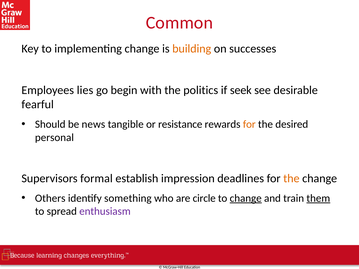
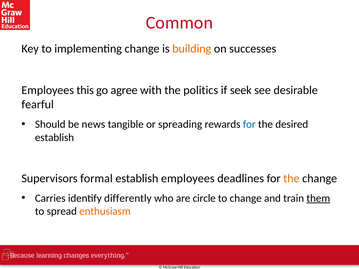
lies: lies -> this (85, 90)
begin: begin -> agree (124, 90)
resistance: resistance -> spreading (180, 124)
for colour: orange -> blue (249, 124)
personal: personal -> establish (54, 138)
establish impression: impression -> employees (188, 178)
Others: Others -> Carries (50, 198)
something: something -> differently (128, 198)
change underline: present -> none (246, 198)
enthusiasm colour: purple -> orange (105, 211)
